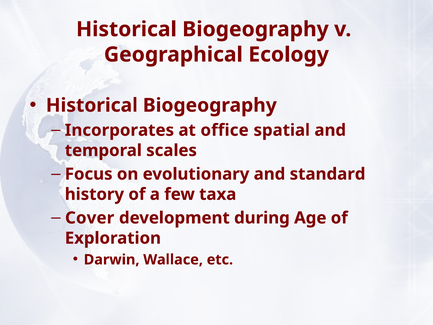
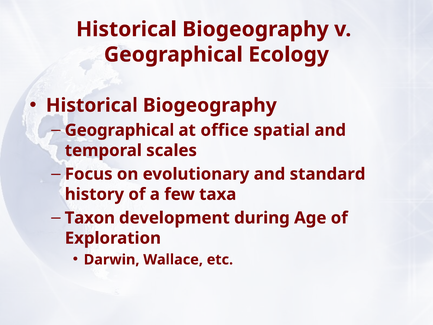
Incorporates: Incorporates -> Geographical (120, 130)
Cover: Cover -> Taxon (90, 218)
